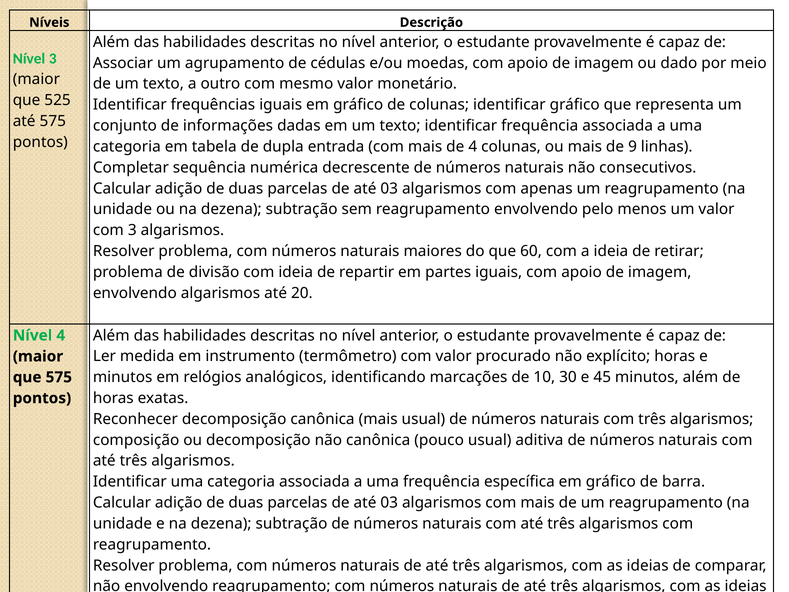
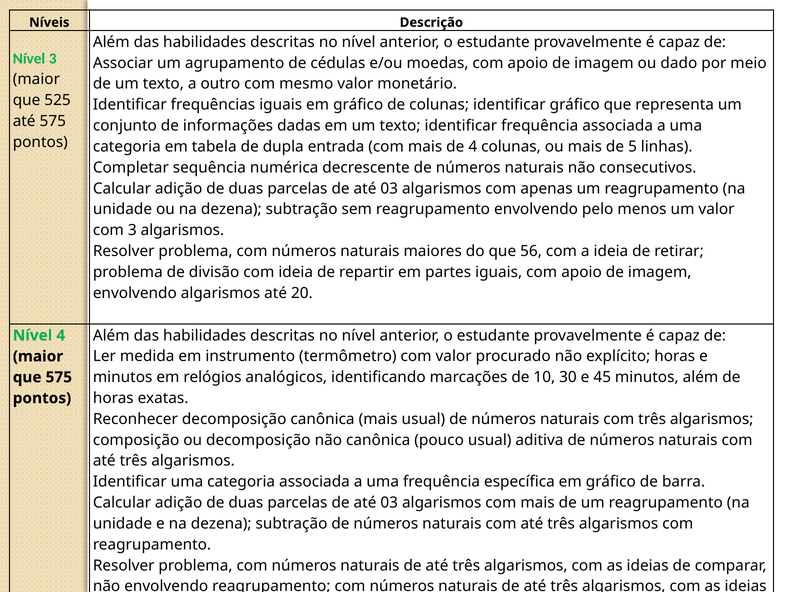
9: 9 -> 5 (633, 147)
60: 60 -> 56 (531, 251)
